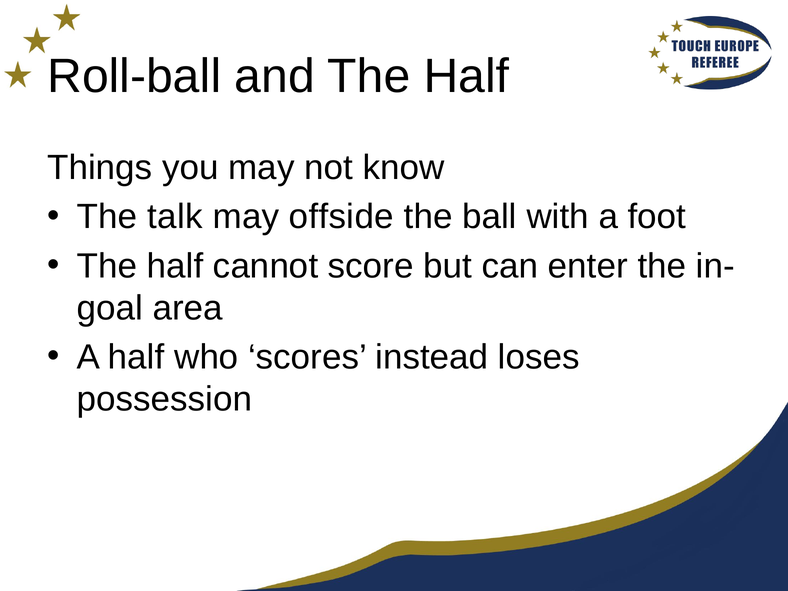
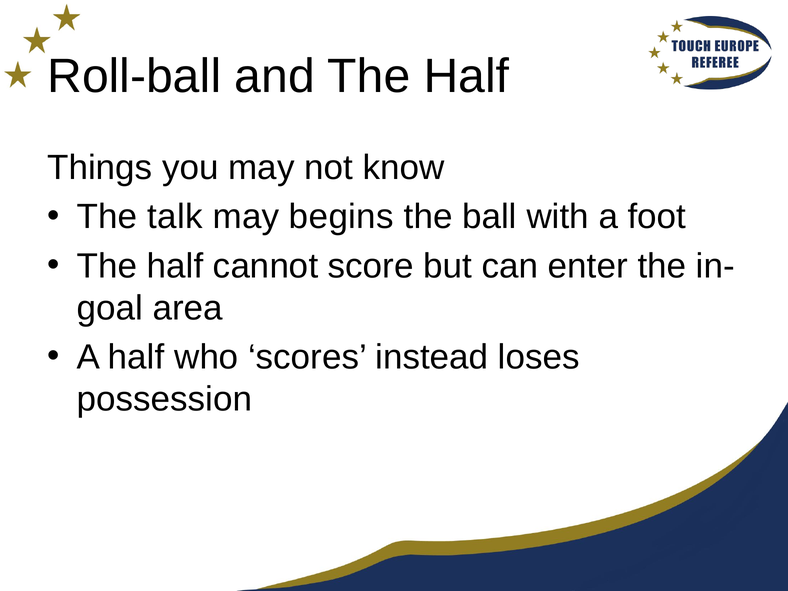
offside: offside -> begins (341, 217)
